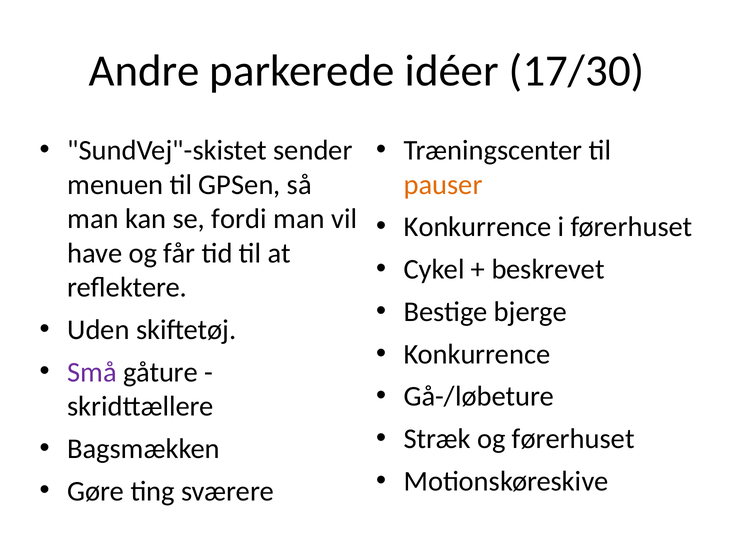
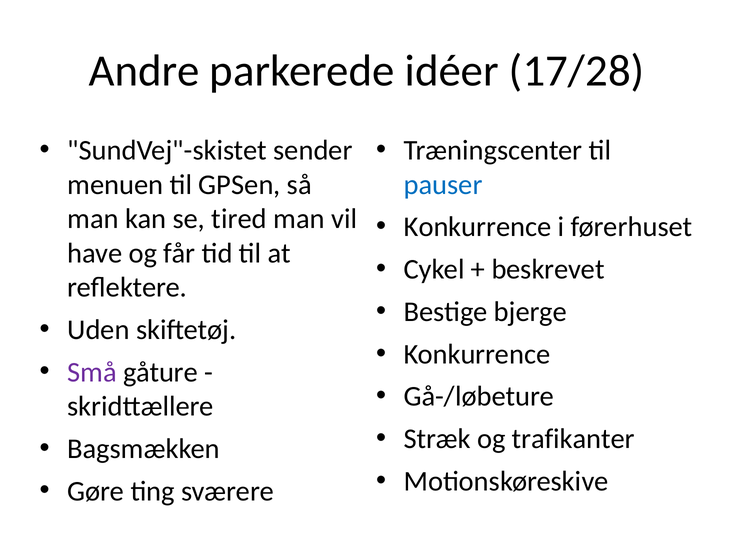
17/30: 17/30 -> 17/28 (577, 71)
pauser colour: orange -> blue (443, 185)
fordi: fordi -> tired (239, 219)
og førerhuset: førerhuset -> trafikanter (573, 439)
